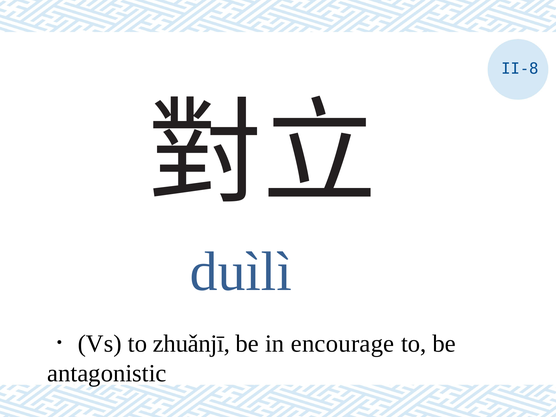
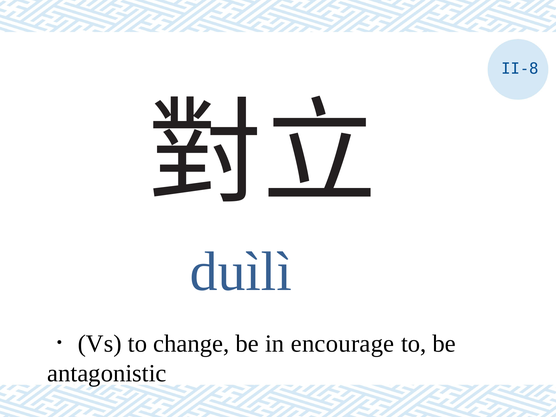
zhuǎnjī: zhuǎnjī -> change (191, 344)
